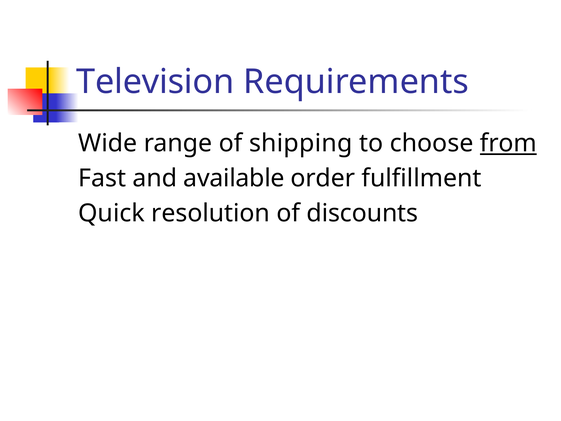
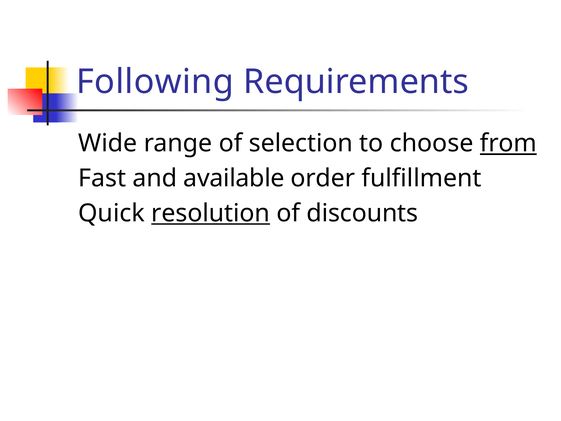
Television: Television -> Following (155, 82)
shipping: shipping -> selection (301, 143)
resolution underline: none -> present (211, 213)
